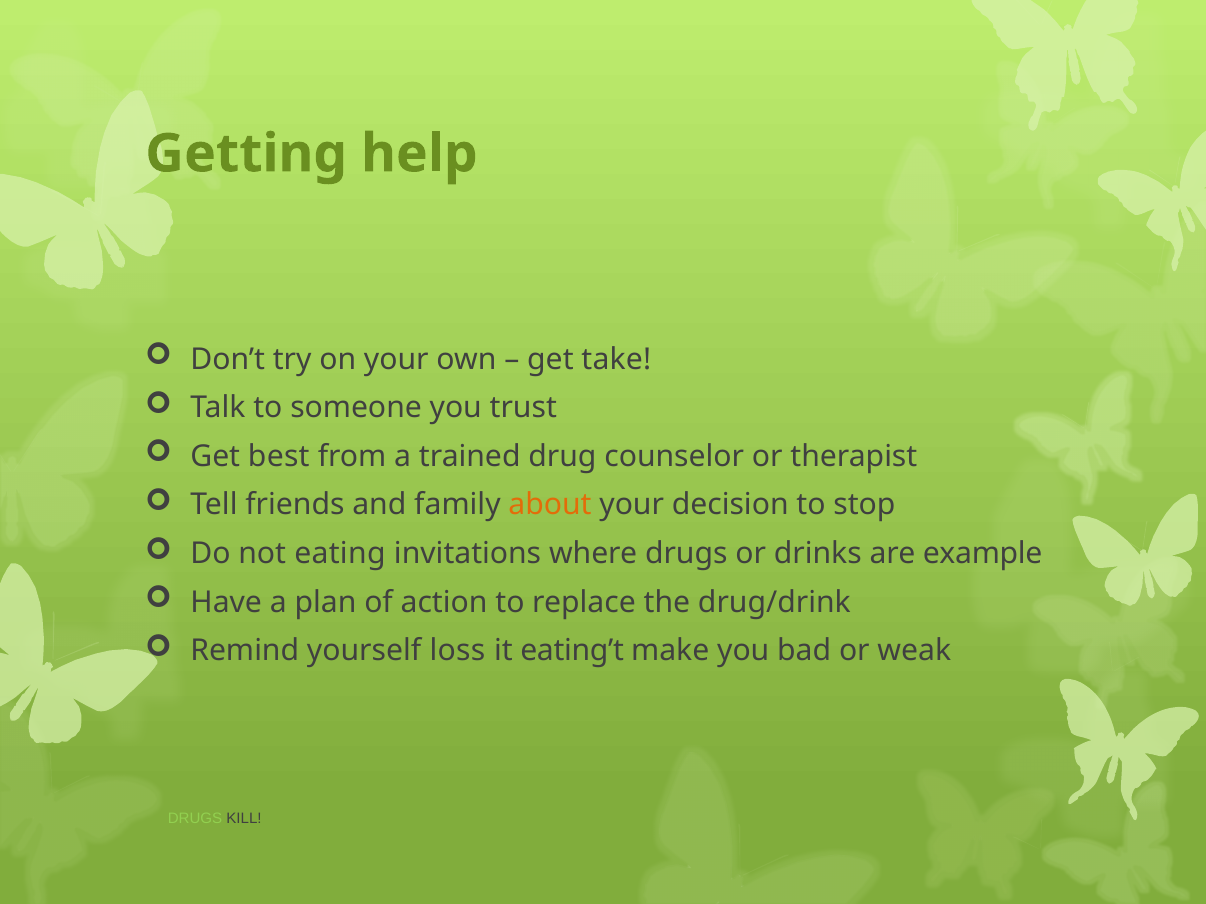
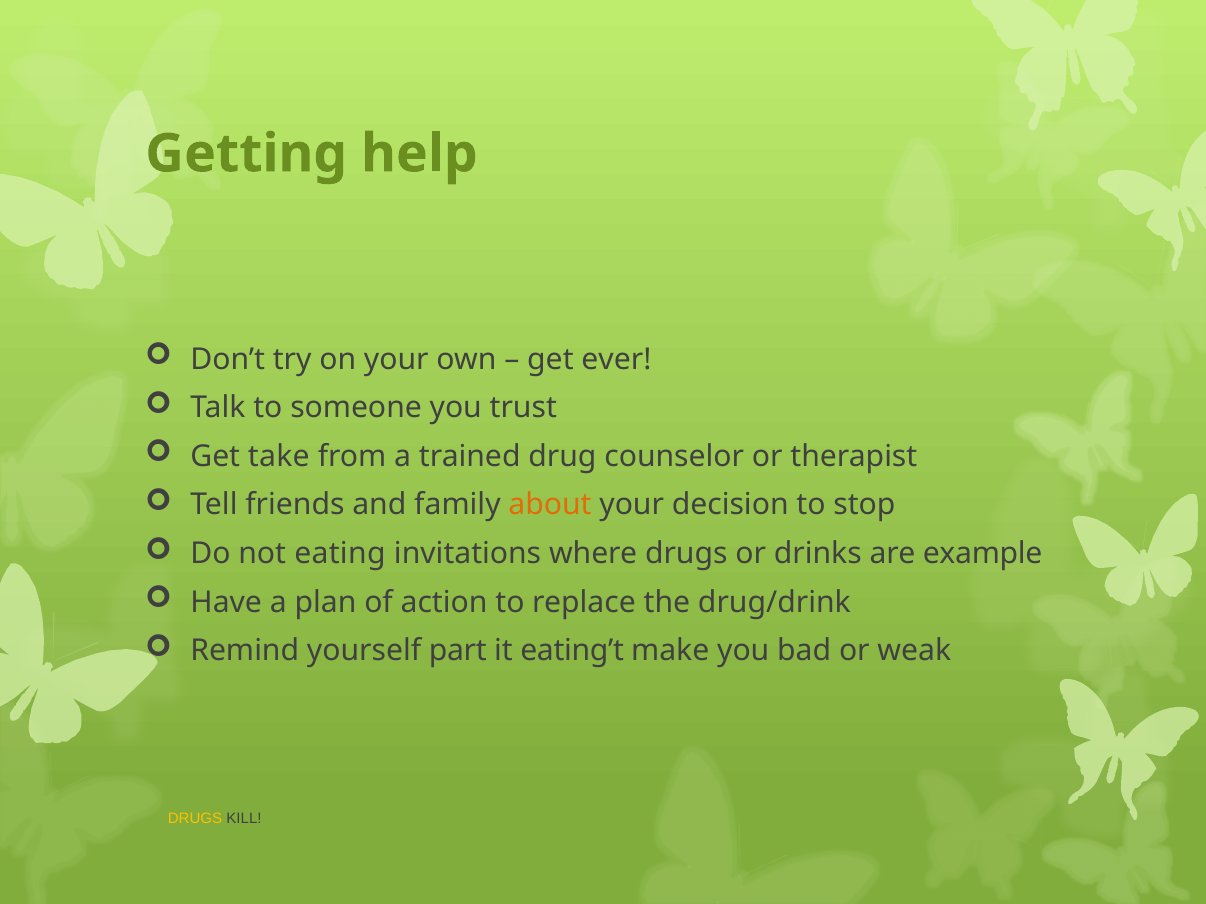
take: take -> ever (616, 359)
best: best -> take (279, 457)
loss: loss -> part (458, 651)
DRUGS colour: light green -> yellow (195, 819)
